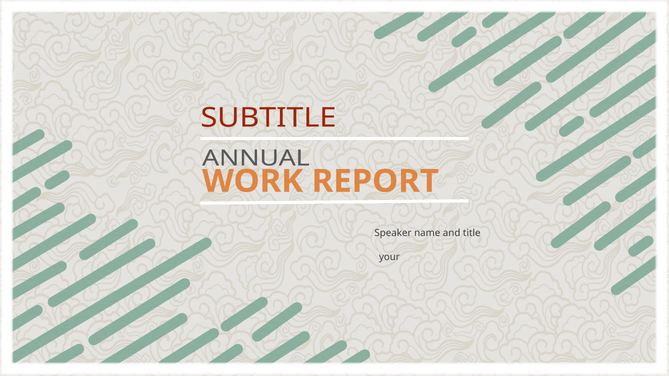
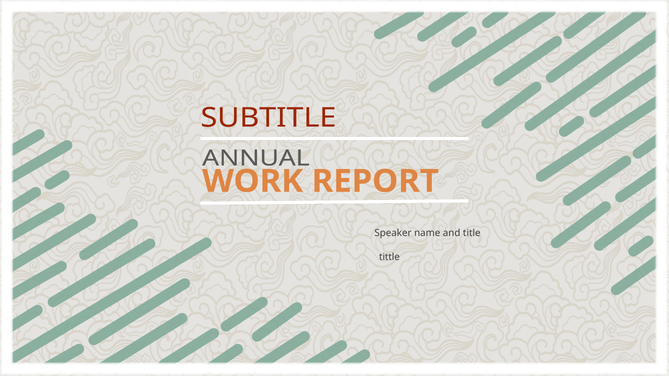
your: your -> tittle (389, 257)
